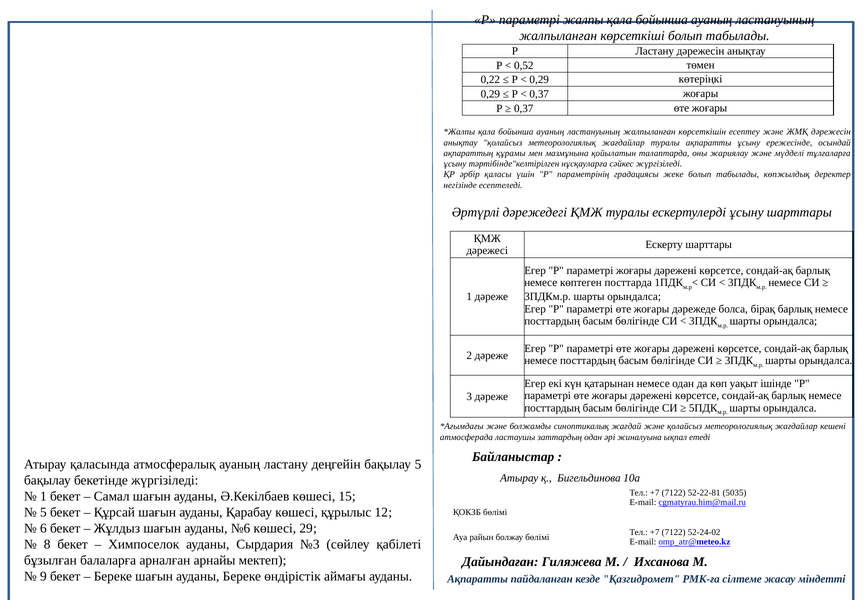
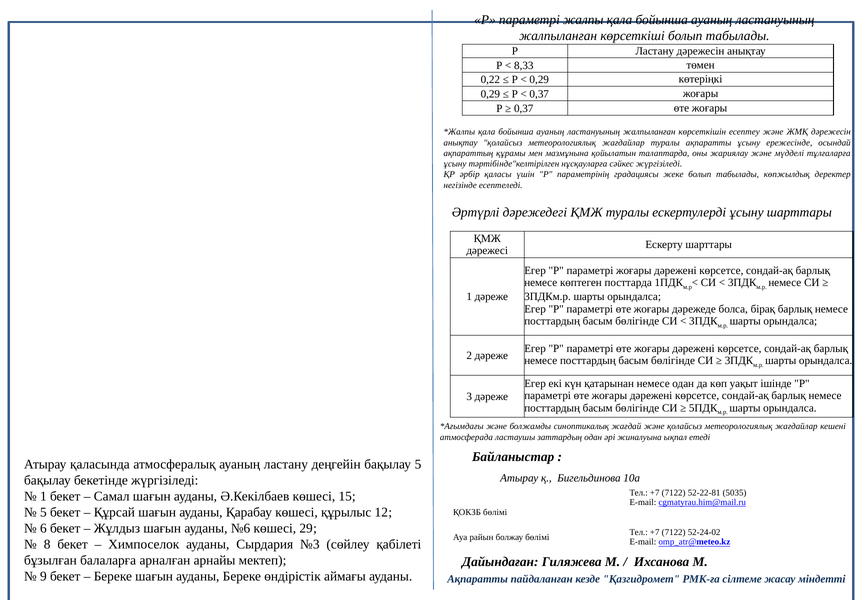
0,52: 0,52 -> 8,33 (524, 65)
